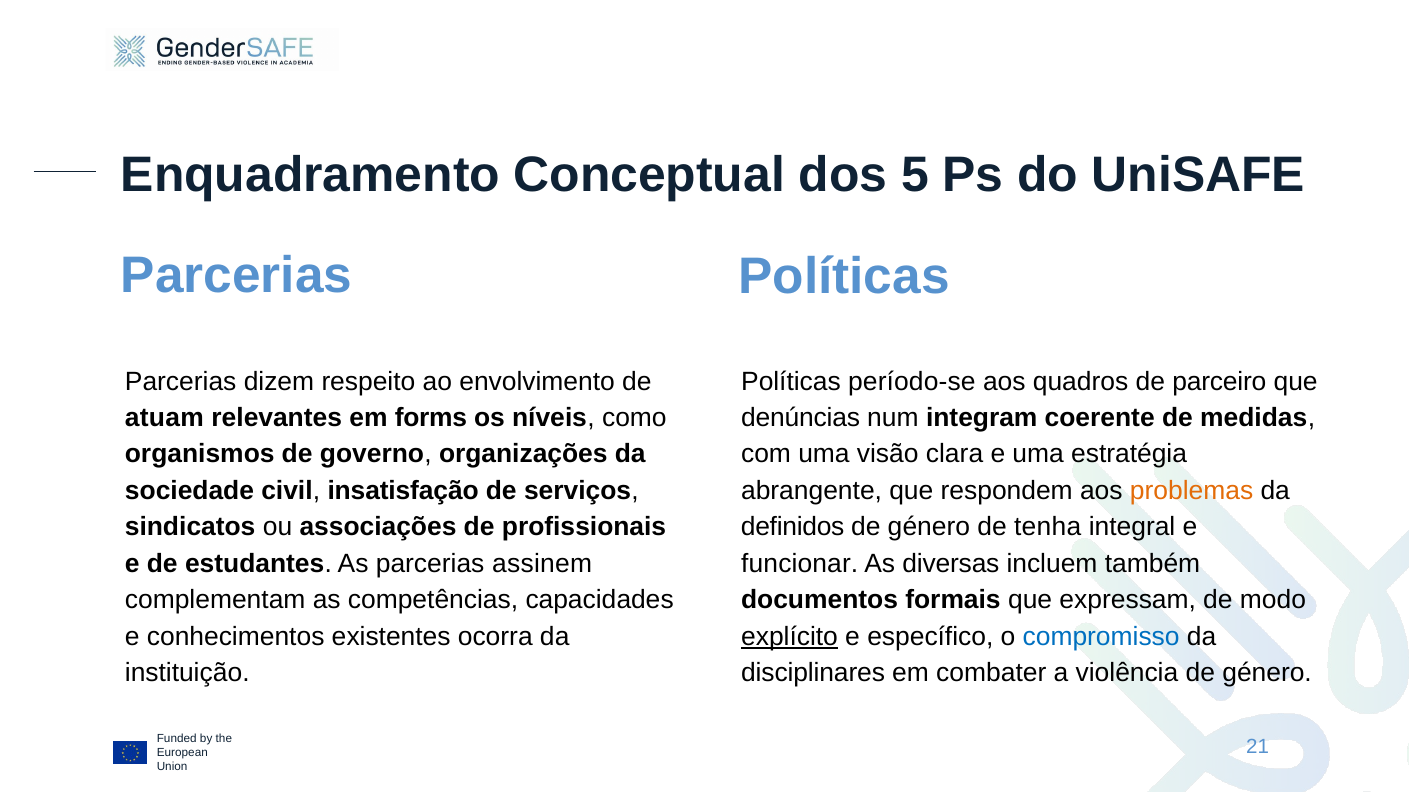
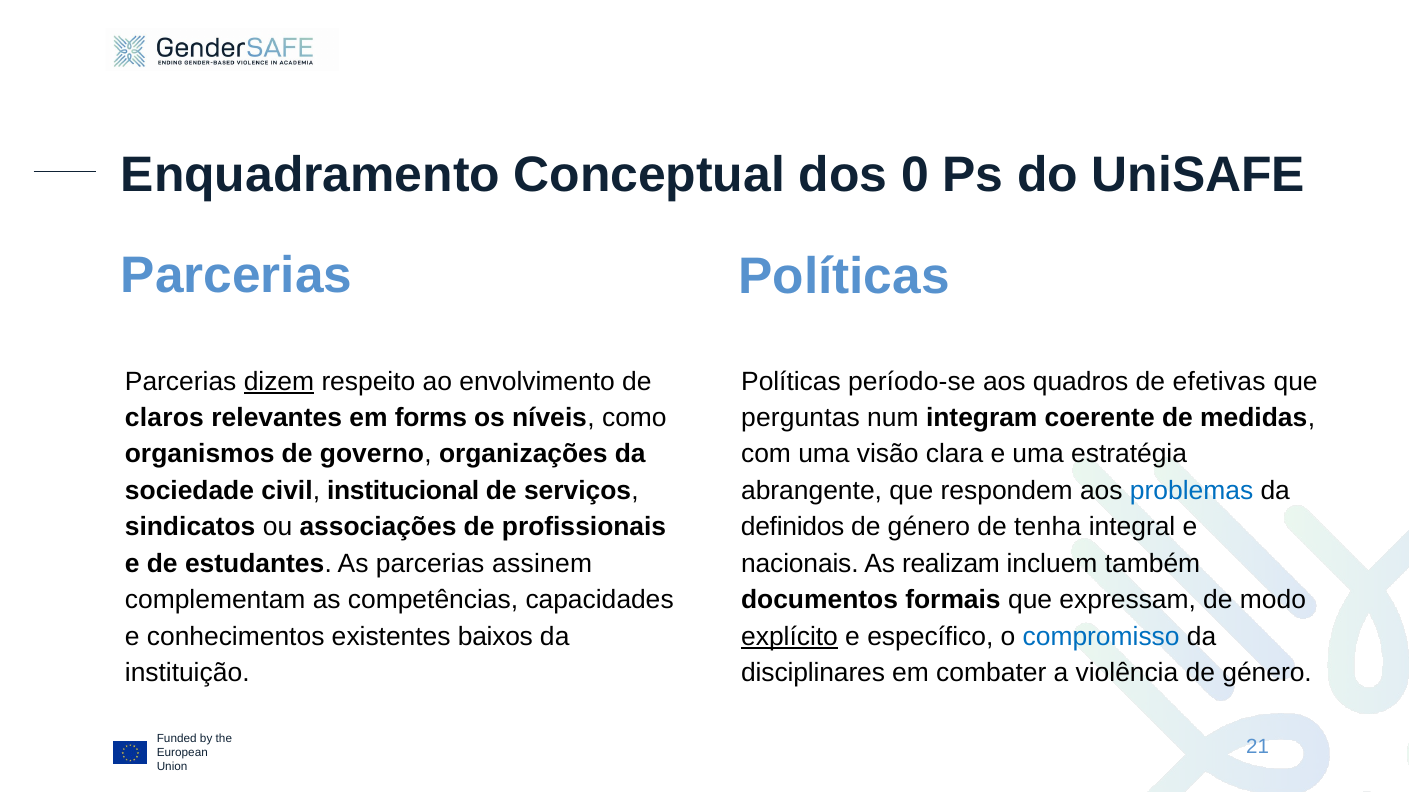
5: 5 -> 0 (915, 175)
dizem underline: none -> present (279, 382)
parceiro: parceiro -> efetivas (1219, 382)
atuam: atuam -> claros (164, 418)
denúncias: denúncias -> perguntas (800, 418)
insatisfação: insatisfação -> institucional (403, 491)
problemas colour: orange -> blue (1192, 491)
funcionar: funcionar -> nacionais (800, 564)
diversas: diversas -> realizam (951, 564)
ocorra: ocorra -> baixos (495, 637)
